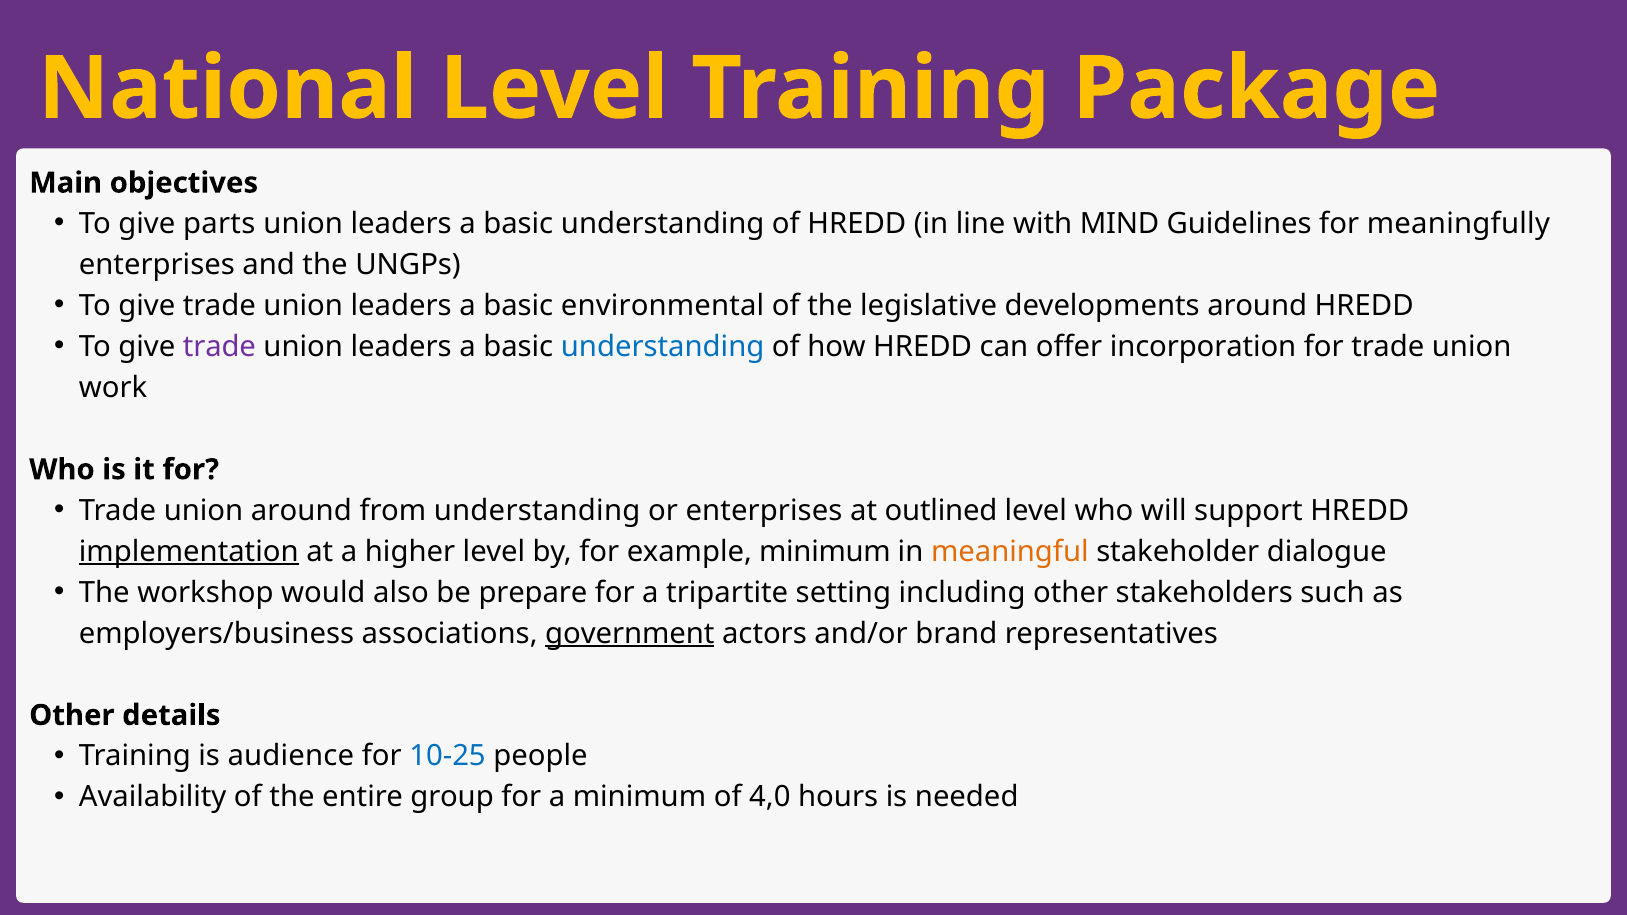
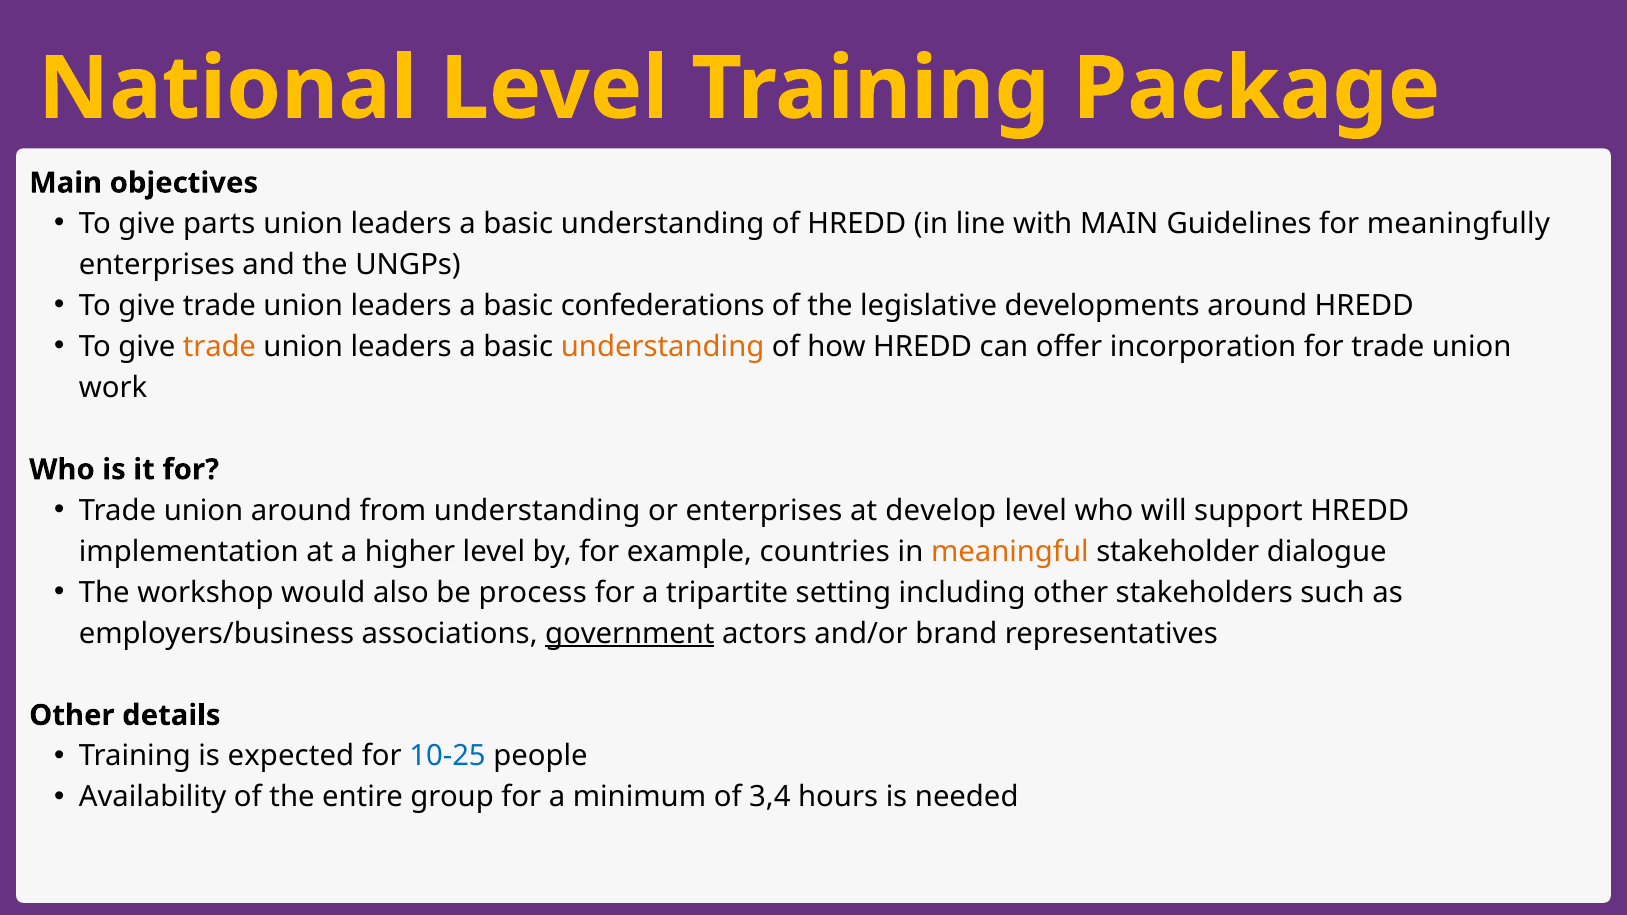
with MIND: MIND -> MAIN (1119, 224)
environmental: environmental -> confederations (663, 306)
trade colour: purple -> orange (219, 347)
understanding colour: blue -> orange (663, 347)
outlined: outlined -> develop (941, 511)
implementation underline: present -> none (189, 552)
example minimum: minimum -> countries (825, 552)
prepare: prepare -> process (533, 593)
audience: audience -> expected (291, 756)
4,0: 4,0 -> 3,4 (770, 797)
